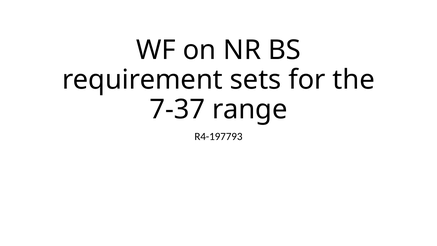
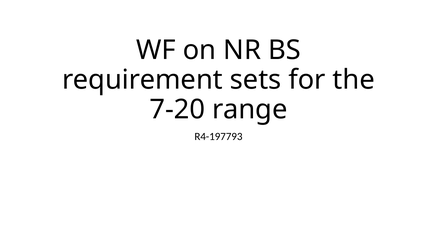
7-37: 7-37 -> 7-20 (177, 109)
